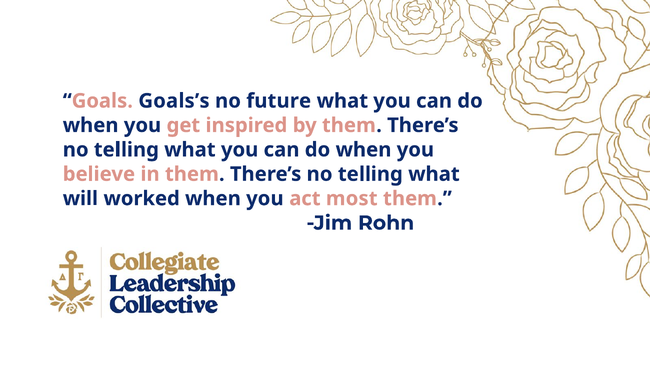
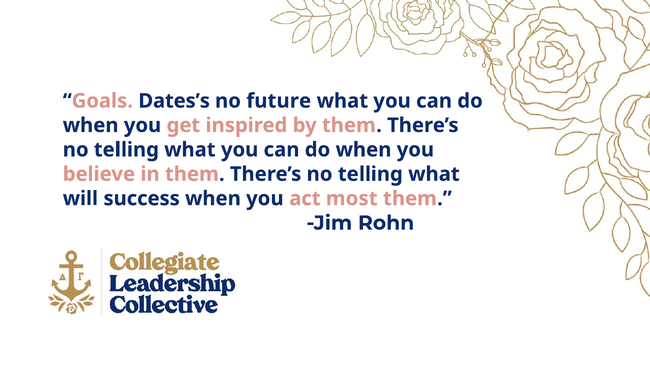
Goals’s: Goals’s -> Dates’s (174, 101)
worked: worked -> success (142, 198)
